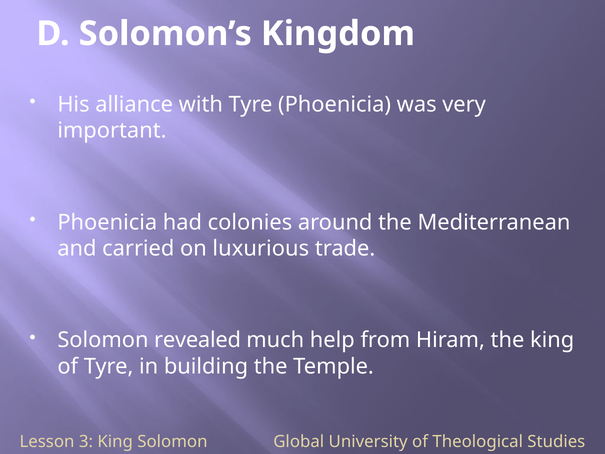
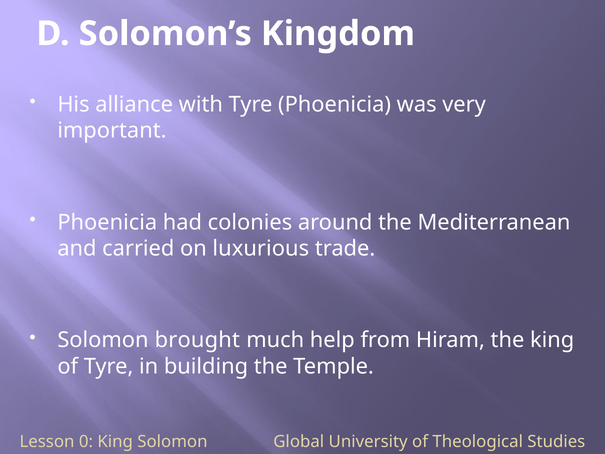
revealed: revealed -> brought (197, 340)
3: 3 -> 0 (86, 442)
